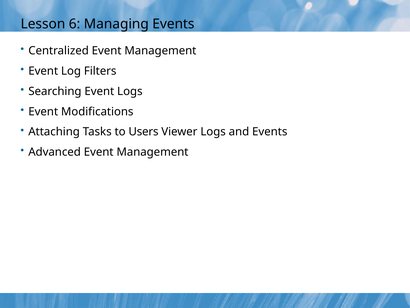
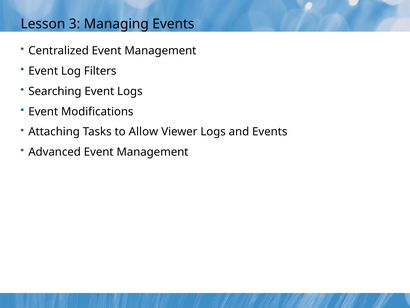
6: 6 -> 3 (75, 24)
Users: Users -> Allow (143, 132)
